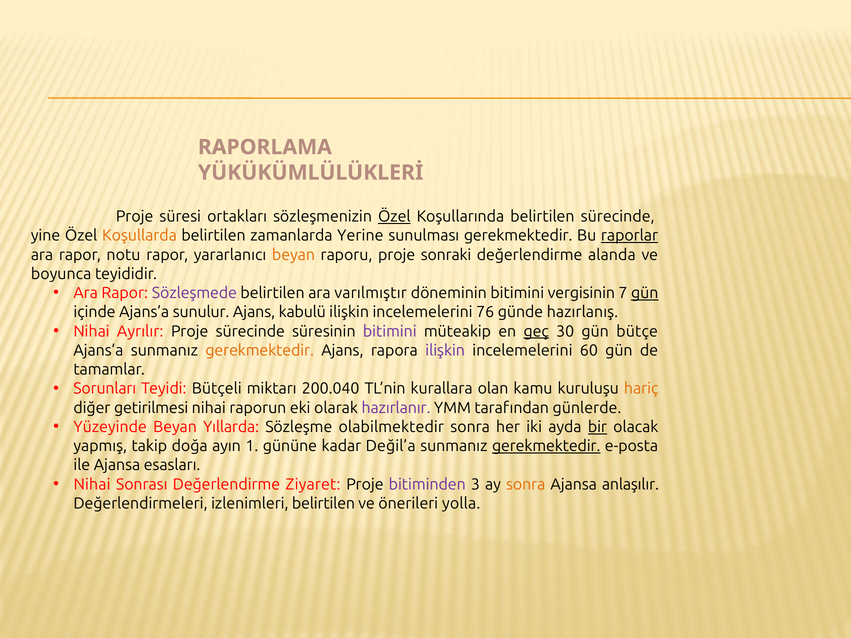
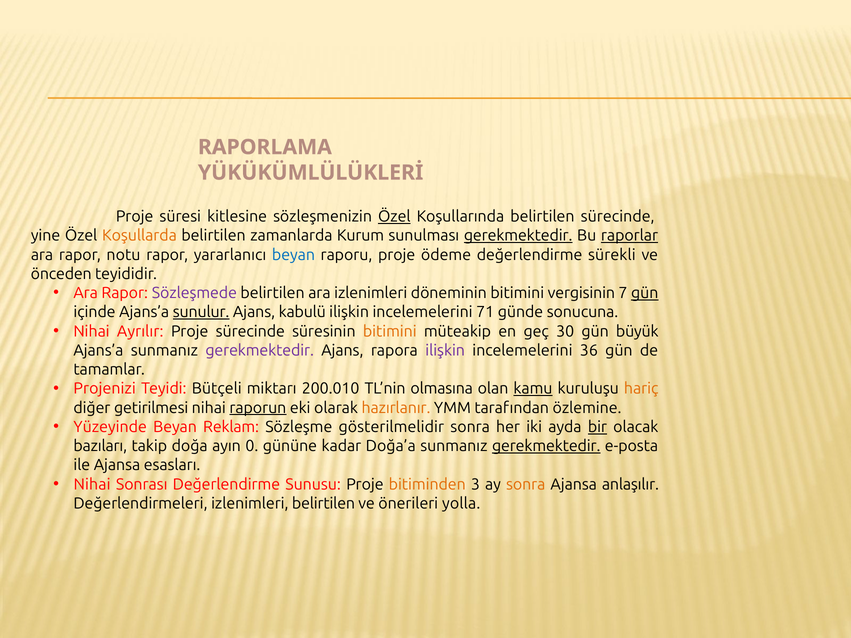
ortakları: ortakları -> kitlesine (237, 217)
Yerine: Yerine -> Kurum (360, 236)
gerekmektedir underline: none -> present (518, 236)
beyan colour: orange -> blue (293, 255)
sonraki: sonraki -> ödeme (446, 255)
alanda: alanda -> sürekli (612, 255)
boyunca: boyunca -> önceden (61, 274)
ara varılmıştır: varılmıştır -> izlenimleri (371, 293)
sunulur underline: none -> present (201, 312)
76: 76 -> 71 (485, 312)
hazırlanış: hazırlanış -> sonucuna (583, 312)
bitimini colour: purple -> orange (390, 331)
geç underline: present -> none (536, 331)
bütçe: bütçe -> büyük (637, 331)
gerekmektedir colour: orange -> purple (260, 351)
60: 60 -> 36 (589, 351)
Sorunları: Sorunları -> Projenizi (105, 389)
200.040: 200.040 -> 200.010 (331, 389)
kurallara: kurallara -> olmasına (442, 389)
kamu underline: none -> present (533, 389)
raporun underline: none -> present (258, 408)
hazırlanır colour: purple -> orange (396, 408)
günlerde: günlerde -> özlemine (587, 408)
Yıllarda: Yıllarda -> Reklam (231, 427)
olabilmektedir: olabilmektedir -> gösterilmelidir (391, 427)
yapmış: yapmış -> bazıları (100, 446)
1: 1 -> 0 (252, 446)
Değil’a: Değil’a -> Doğa’a (391, 446)
Ziyaret: Ziyaret -> Sunusu (313, 485)
bitiminden colour: purple -> orange (427, 485)
